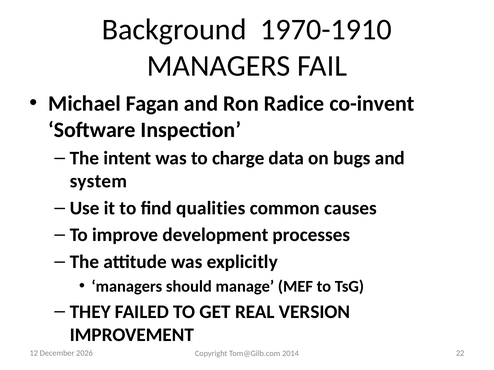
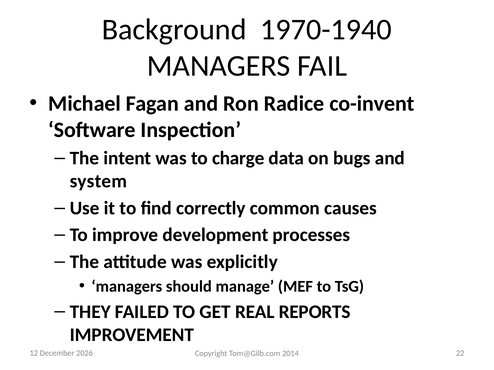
1970-1910: 1970-1910 -> 1970-1940 (326, 30)
qualities: qualities -> correctly (211, 208)
VERSION: VERSION -> REPORTS (315, 312)
